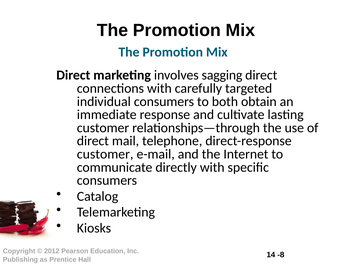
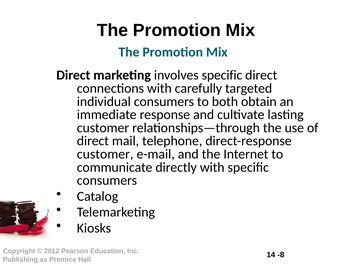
involves sagging: sagging -> specific (222, 75)
